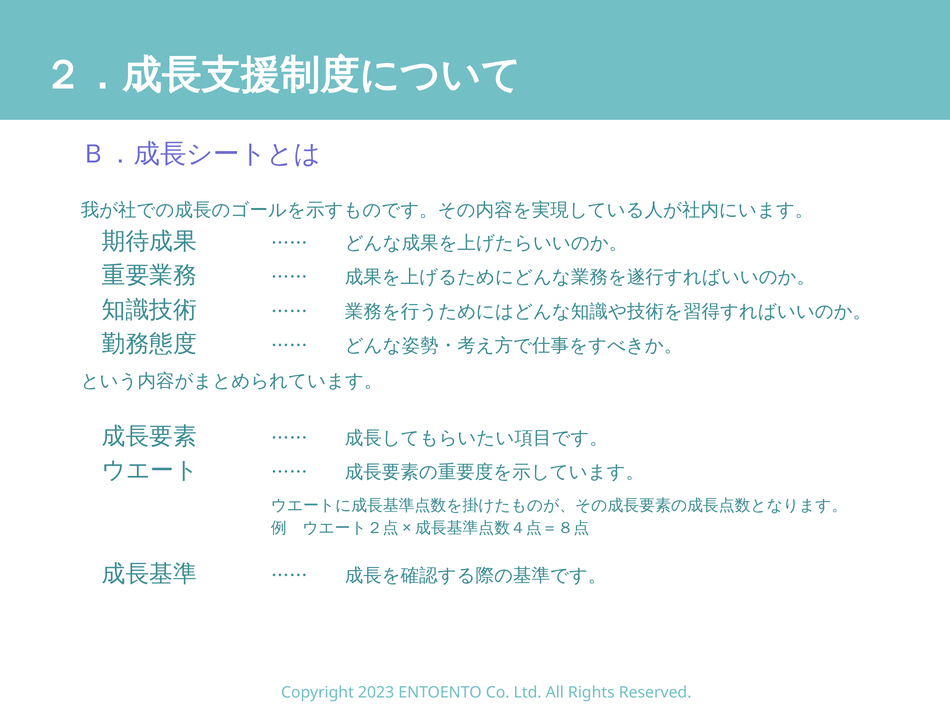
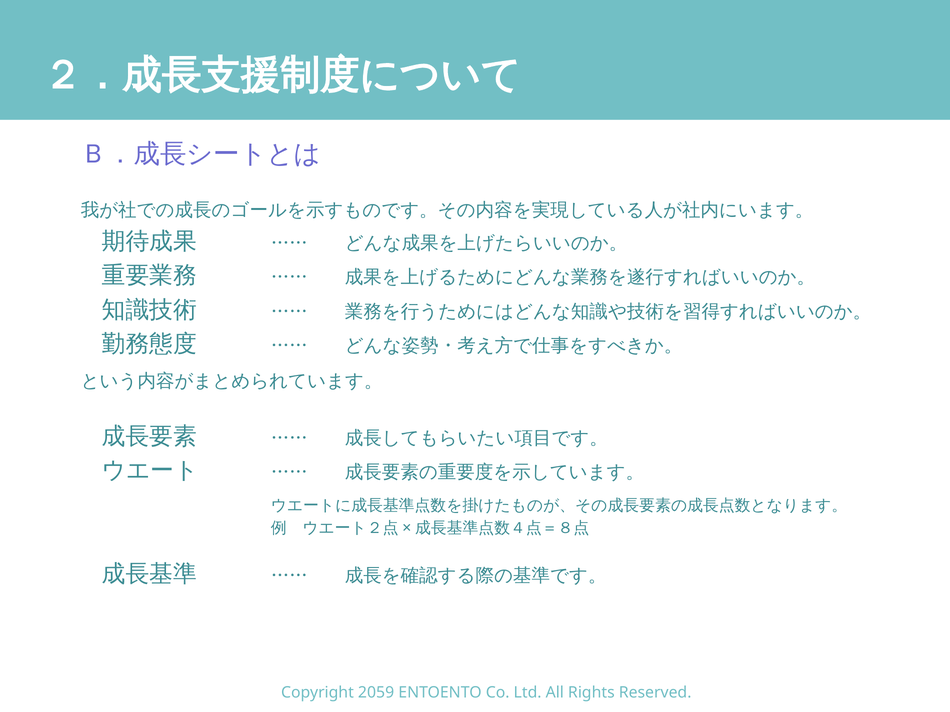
2023: 2023 -> 2059 (376, 693)
